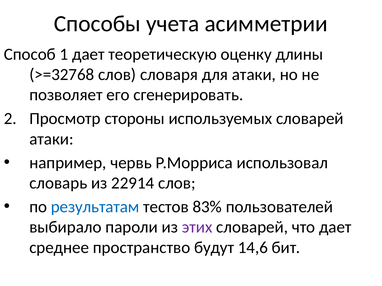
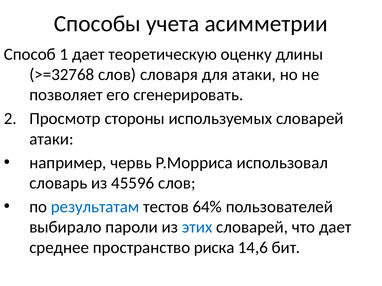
22914: 22914 -> 45596 (133, 183)
83%: 83% -> 64% (207, 207)
этих colour: purple -> blue (197, 227)
будут: будут -> риска (214, 248)
